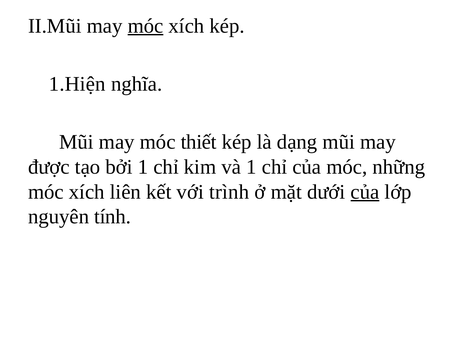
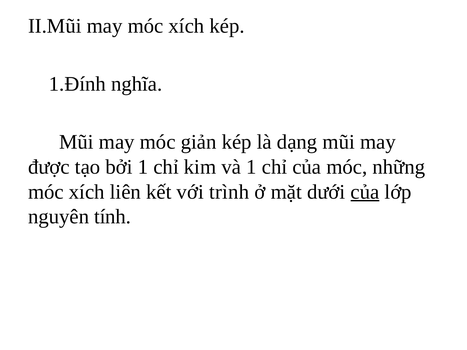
móc underline: present -> none (146, 26)
1.Hiện: 1.Hiện -> 1.Đính (77, 84)
thiết: thiết -> giản (199, 142)
